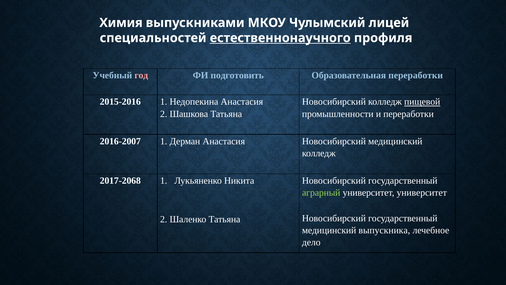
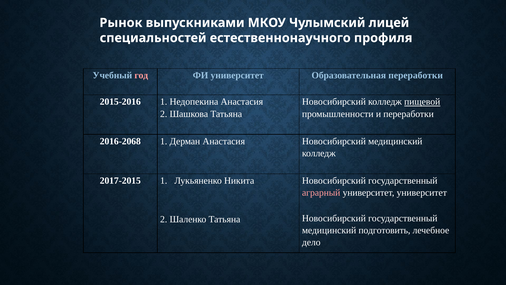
Химия: Химия -> Рынок (121, 23)
естественнонаучного underline: present -> none (280, 38)
ФИ подготовить: подготовить -> университет (237, 75)
2016-2007: 2016-2007 -> 2016-2068 (120, 141)
2017-2068: 2017-2068 -> 2017-2015 (120, 180)
аграрный colour: light green -> pink (321, 193)
выпускника: выпускника -> подготовить (384, 230)
